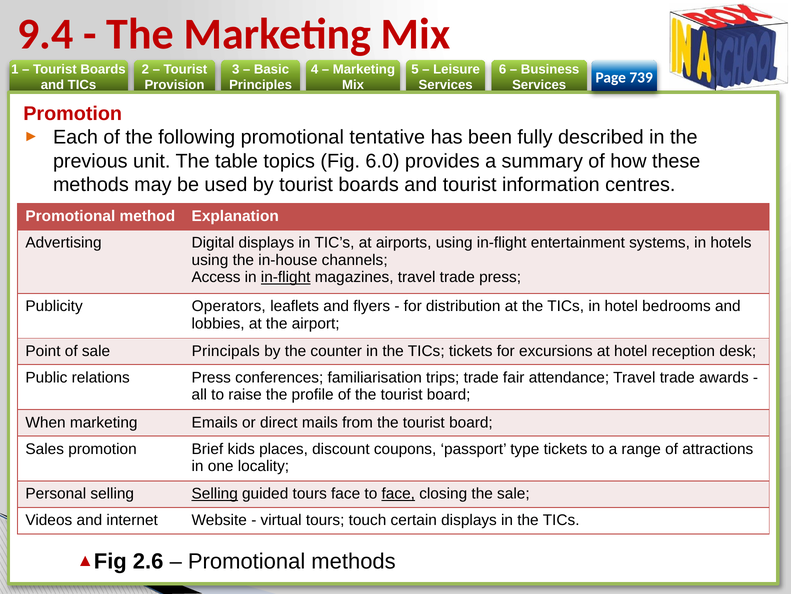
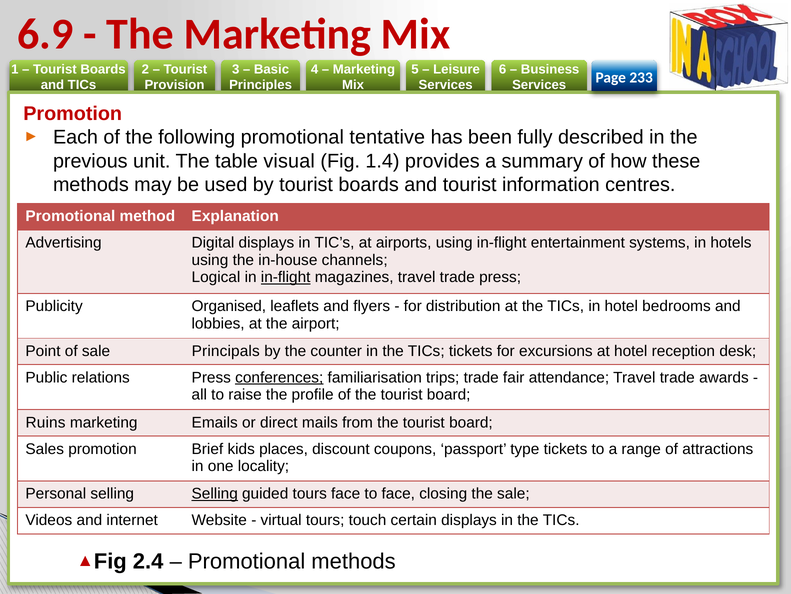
9.4: 9.4 -> 6.9 (45, 34)
739: 739 -> 233 (641, 77)
topics: topics -> visual (289, 161)
6.0: 6.0 -> 1.4 (383, 161)
Access: Access -> Logical (216, 277)
Operators: Operators -> Organised (229, 306)
conferences underline: none -> present (279, 377)
When: When -> Ruins (46, 422)
face underline: present -> none (398, 493)
2.6: 2.6 -> 2.4 (148, 561)
